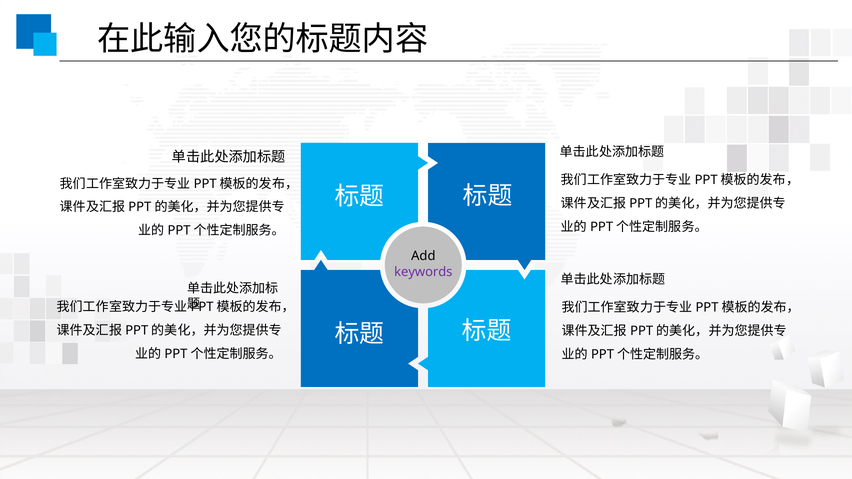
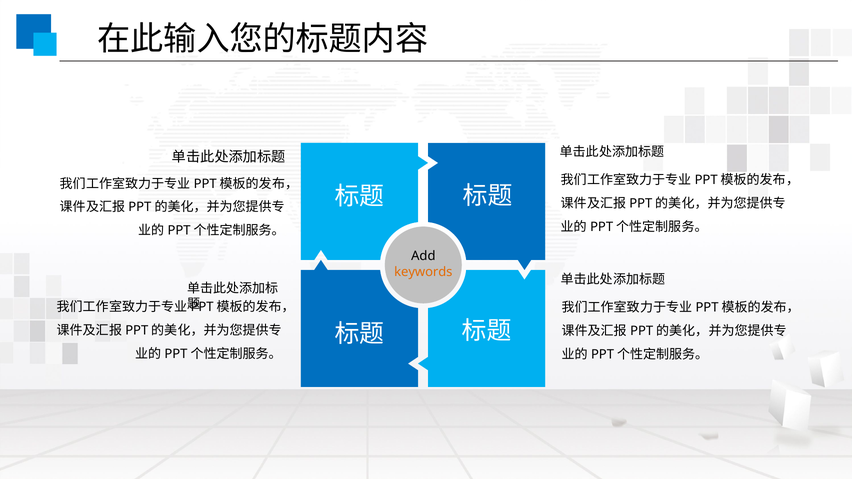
keywords colour: purple -> orange (423, 272)
